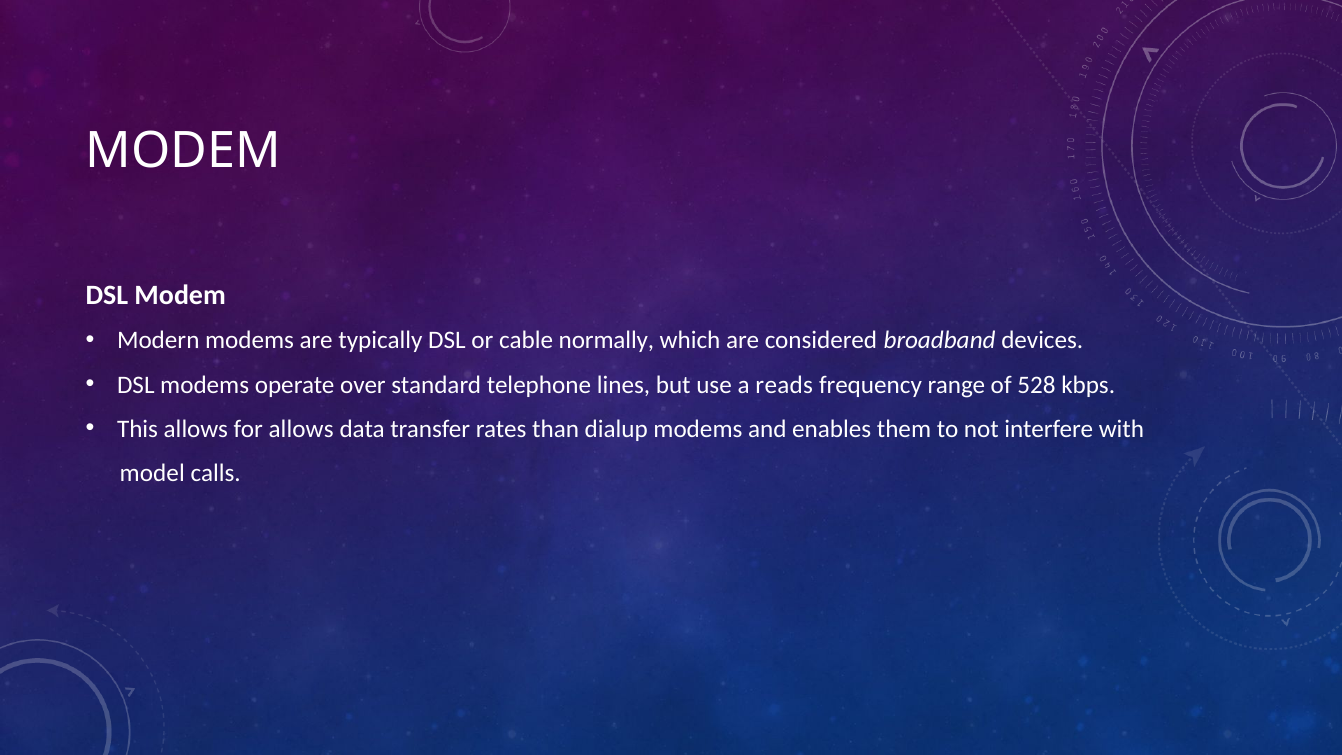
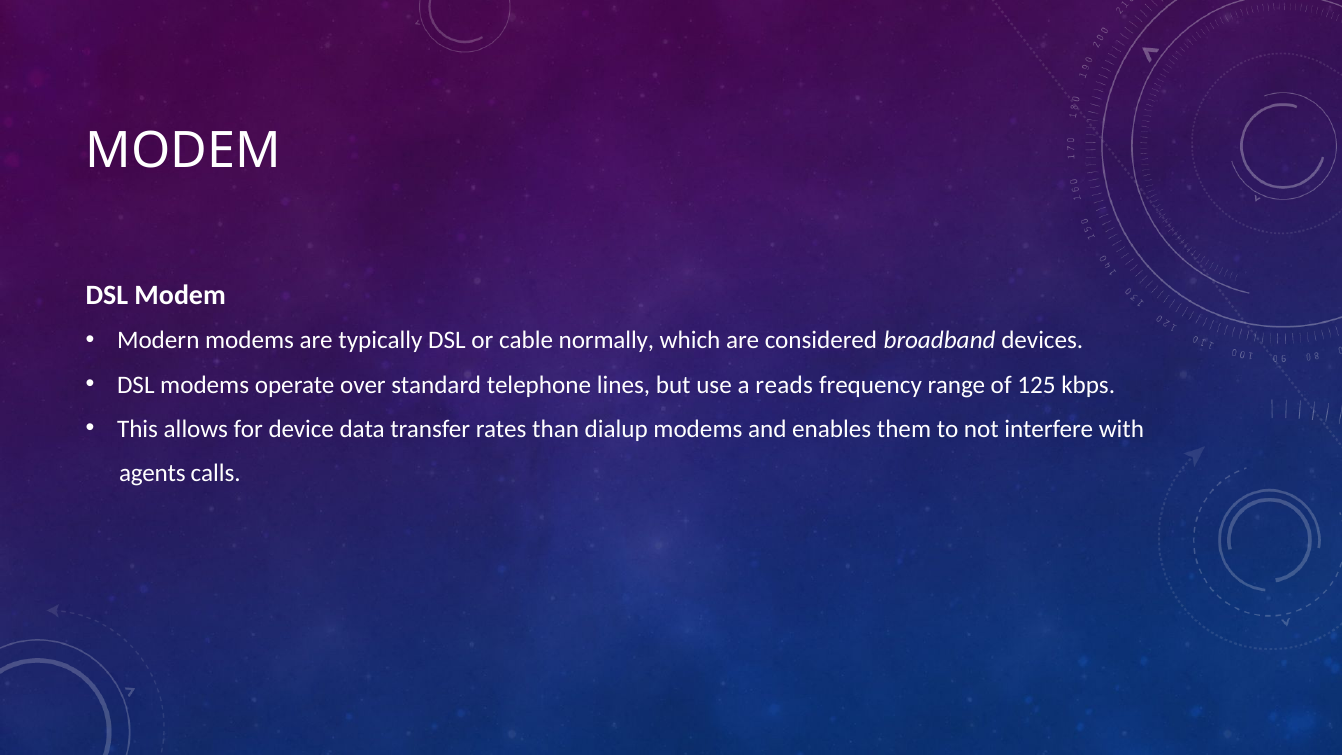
528: 528 -> 125 (1036, 385)
for allows: allows -> device (301, 429)
model: model -> agents (152, 473)
